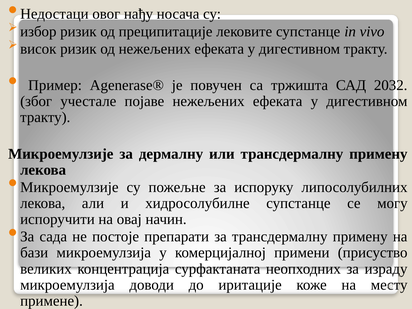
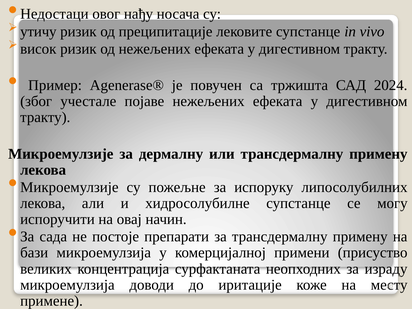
избор: избор -> утичу (38, 31)
2032: 2032 -> 2024 (391, 85)
